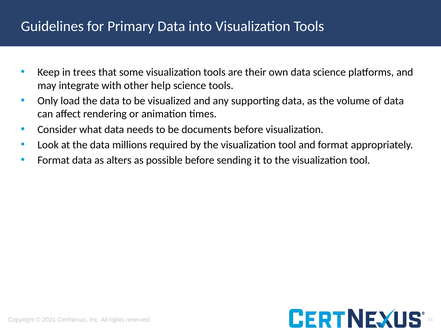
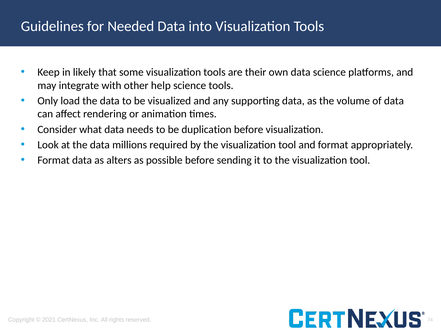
Primary: Primary -> Needed (131, 26)
trees: trees -> likely (84, 72)
documents: documents -> duplication (207, 130)
